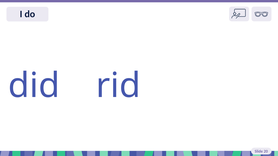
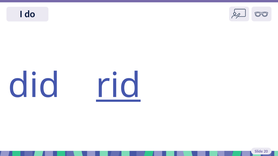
rid underline: none -> present (118, 86)
